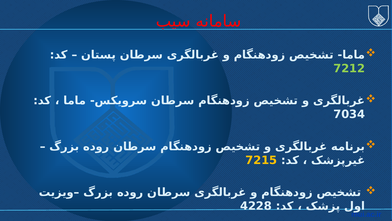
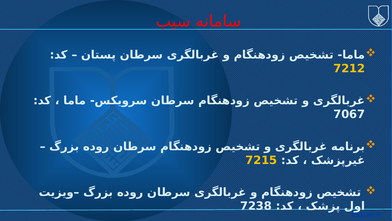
7212 colour: light green -> yellow (349, 68)
7034: 7034 -> 7067 (349, 114)
4228: 4228 -> 7238 (256, 206)
